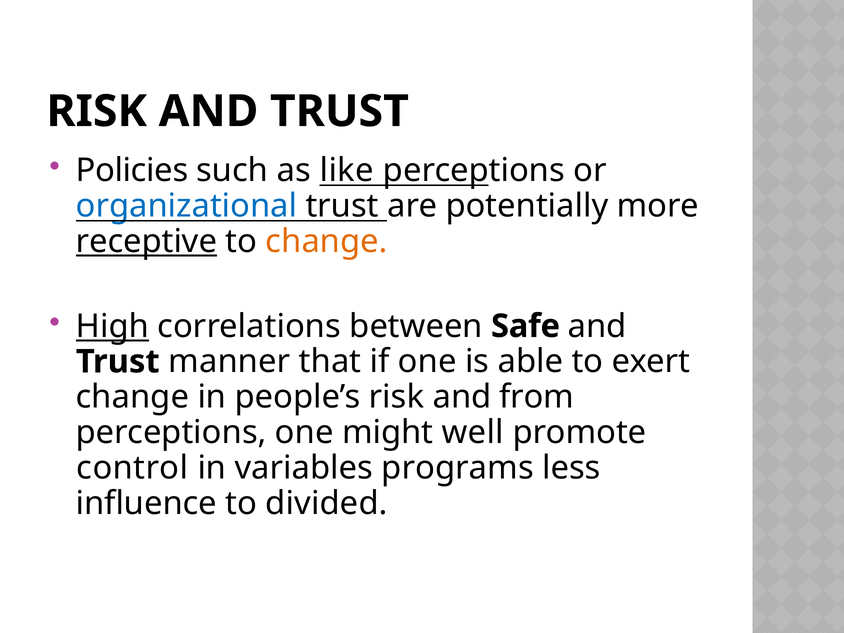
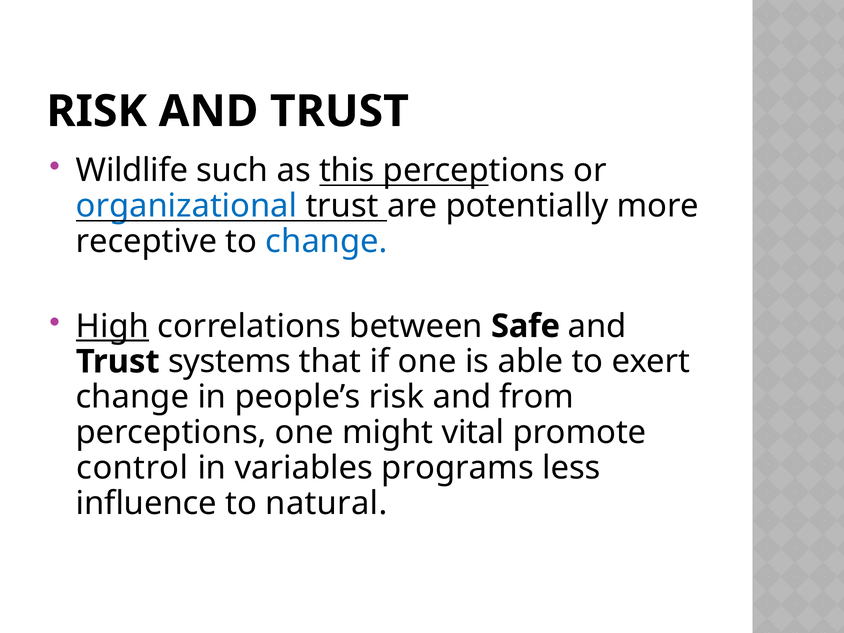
Policies: Policies -> Wildlife (132, 170)
like: like -> this (347, 170)
receptive underline: present -> none (146, 241)
change colour: orange -> blue (327, 241)
manner: manner -> systems (230, 362)
well: well -> vital (473, 433)
divided: divided -> natural (326, 503)
